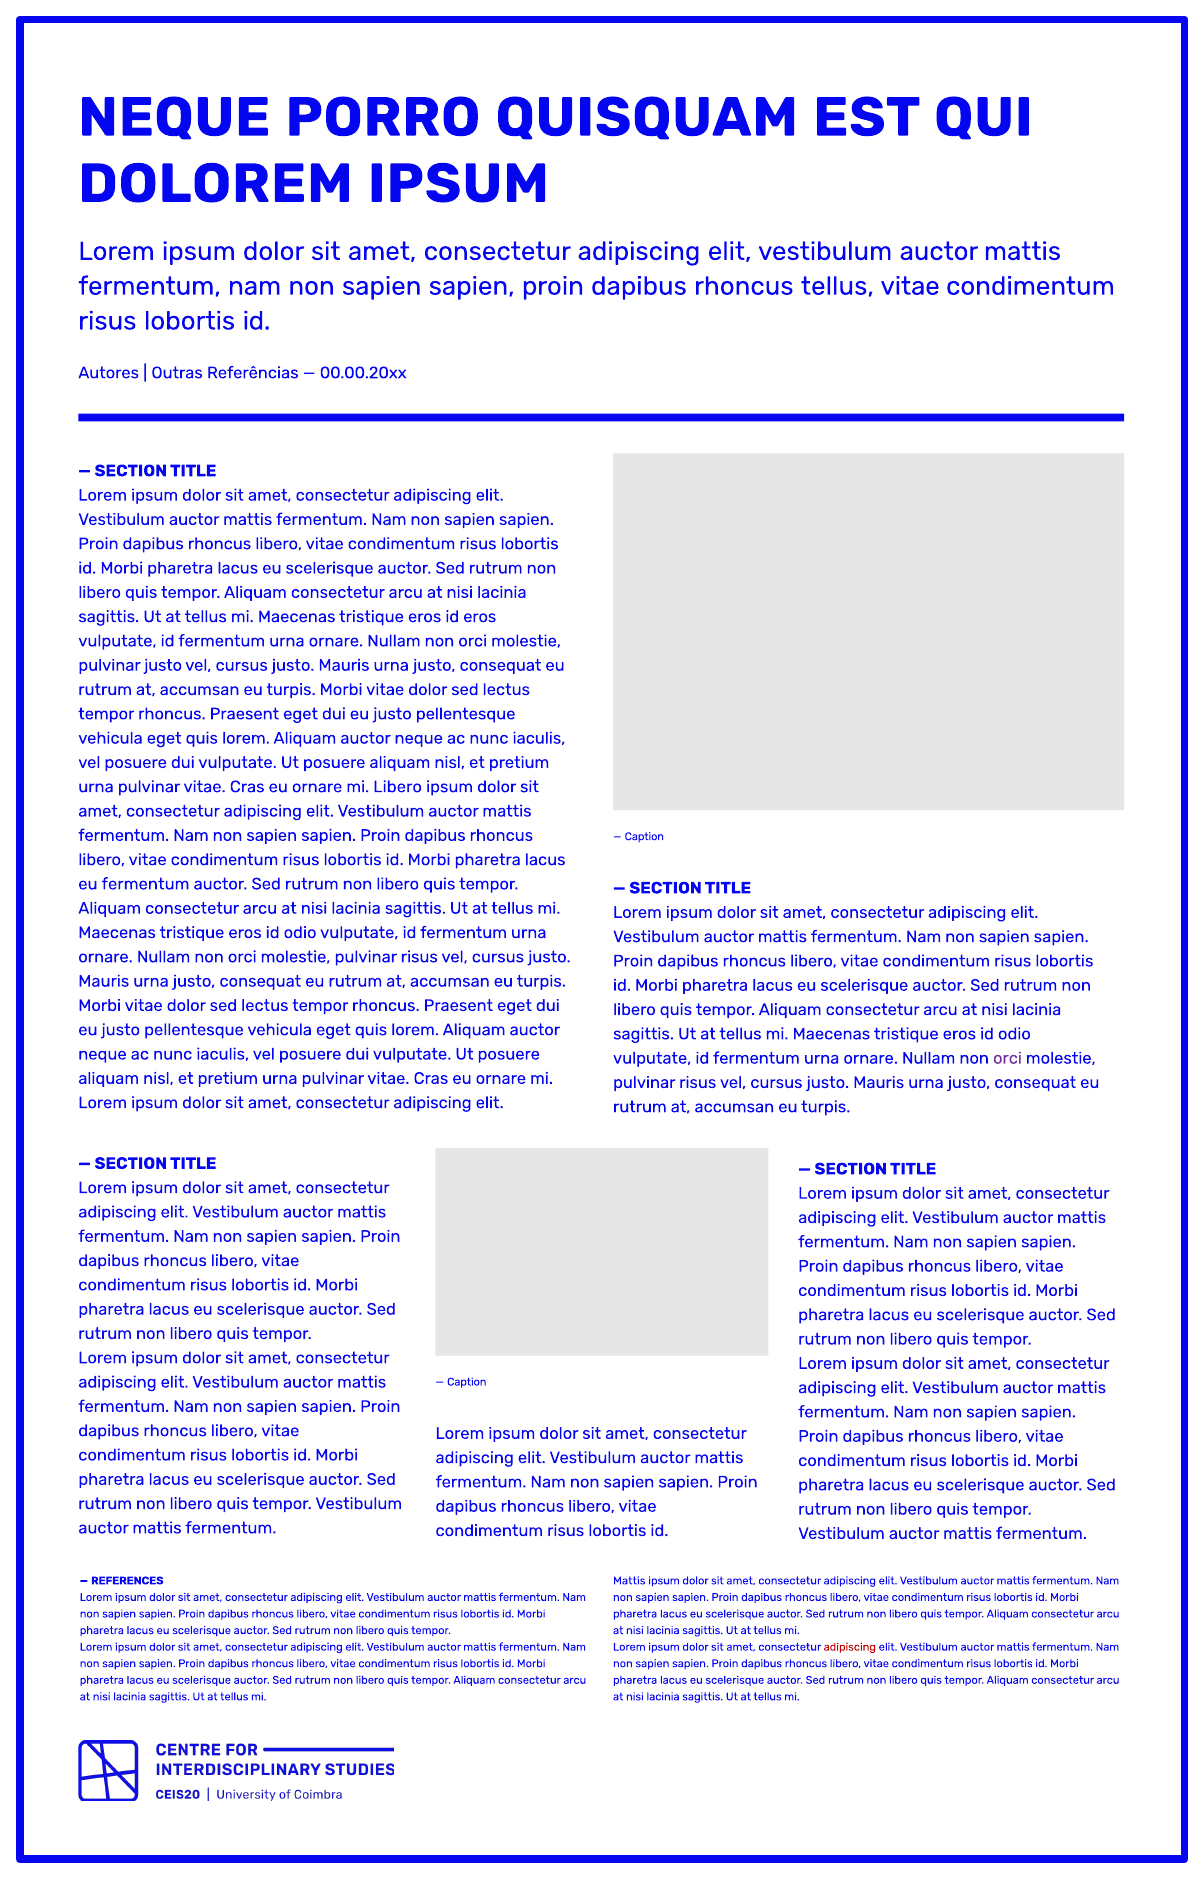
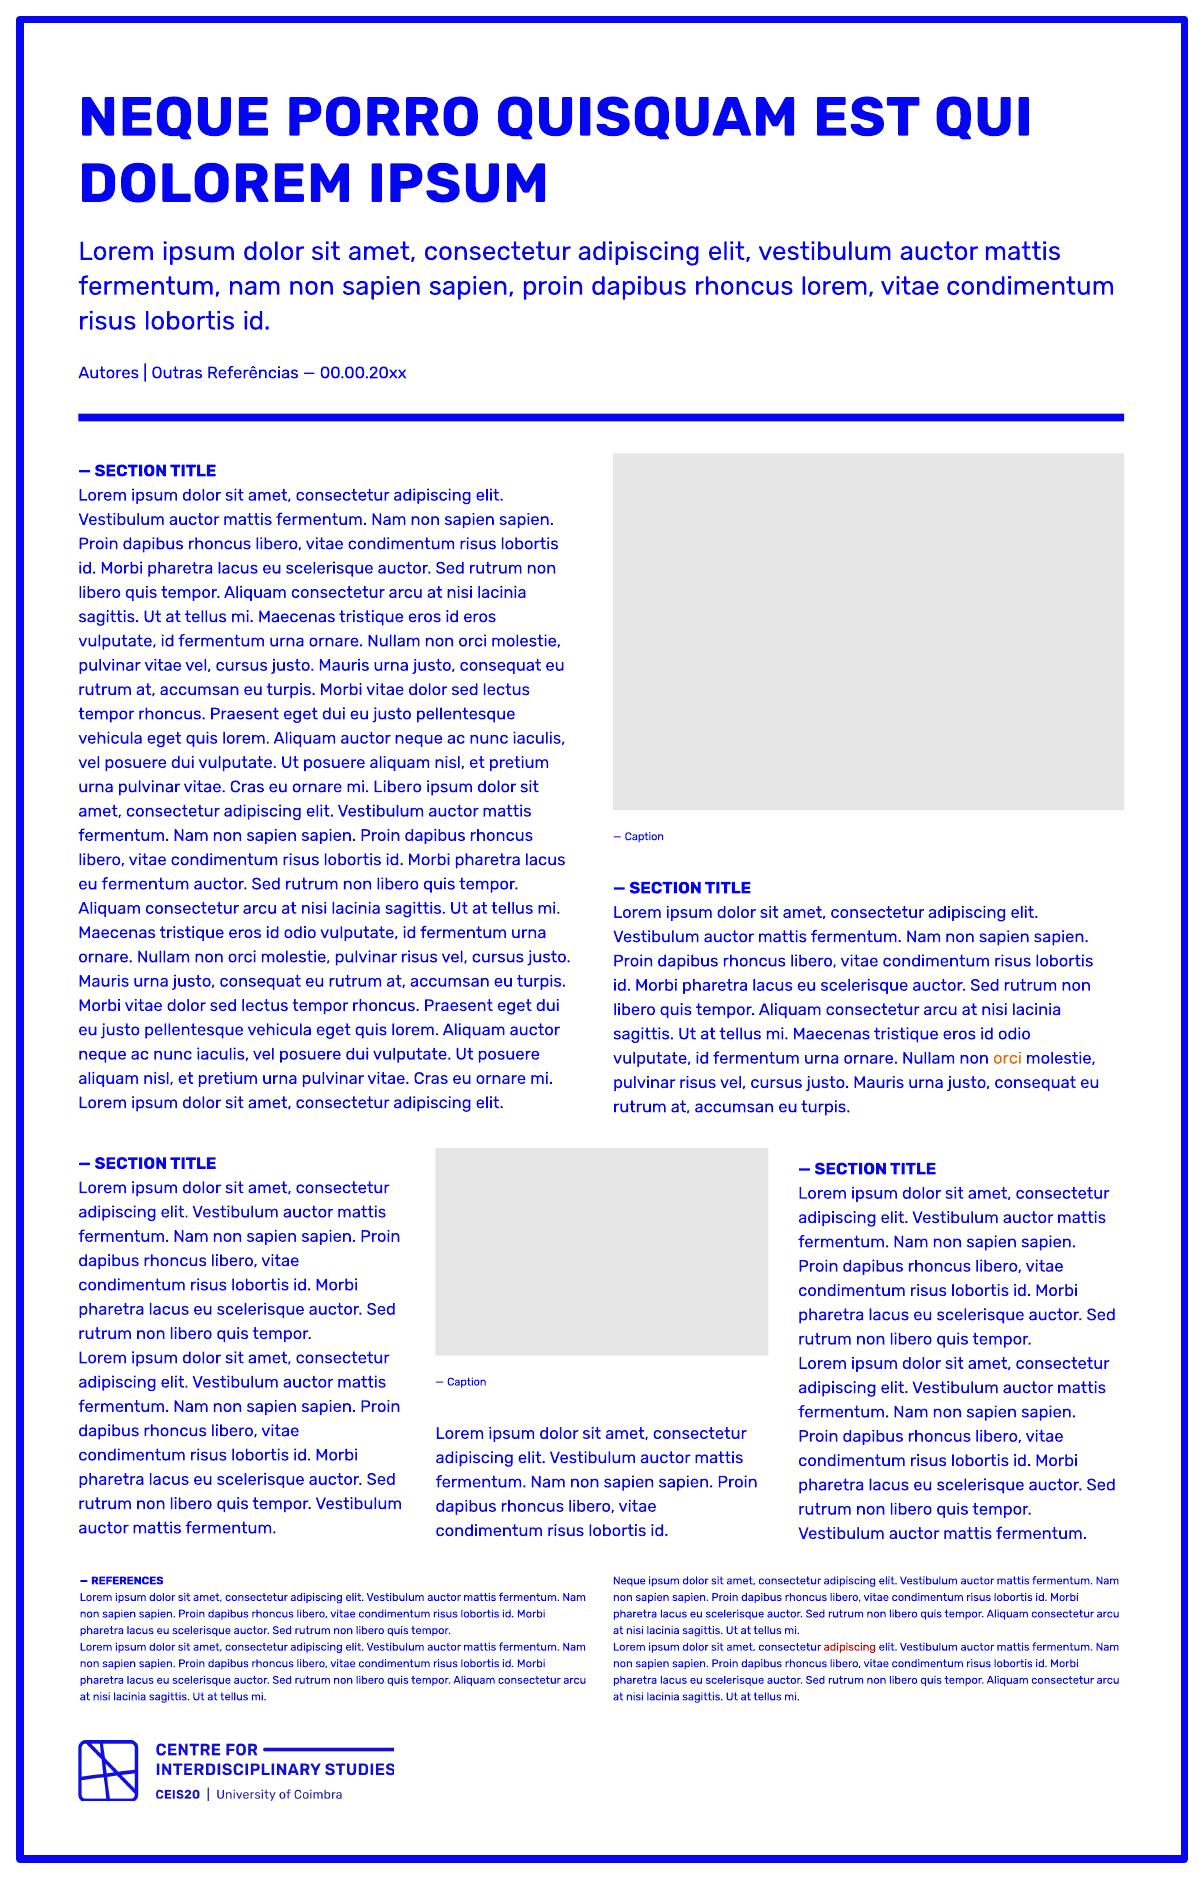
rhoncus tellus: tellus -> lorem (838, 286)
justo: justo -> vitae (163, 665)
orci colour: purple -> orange (1007, 1058)
Mattis: Mattis -> Neque (629, 1581)
